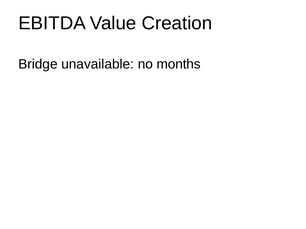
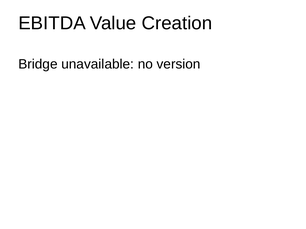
months: months -> version (179, 64)
